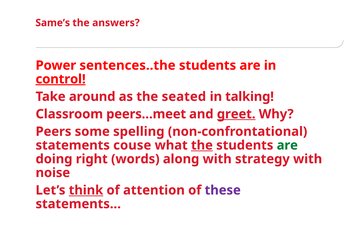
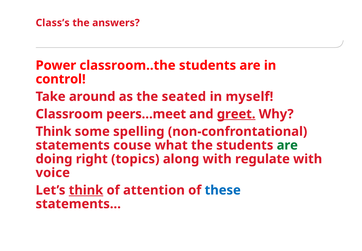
Same’s: Same’s -> Class’s (53, 23)
sentences..the: sentences..the -> classroom..the (128, 65)
control underline: present -> none (61, 79)
talking: talking -> myself (249, 97)
Peers: Peers -> Think (54, 131)
the underline: present -> none (202, 145)
words: words -> topics (135, 159)
strategy: strategy -> regulate (262, 159)
noise: noise -> voice (53, 173)
these colour: purple -> blue (223, 190)
